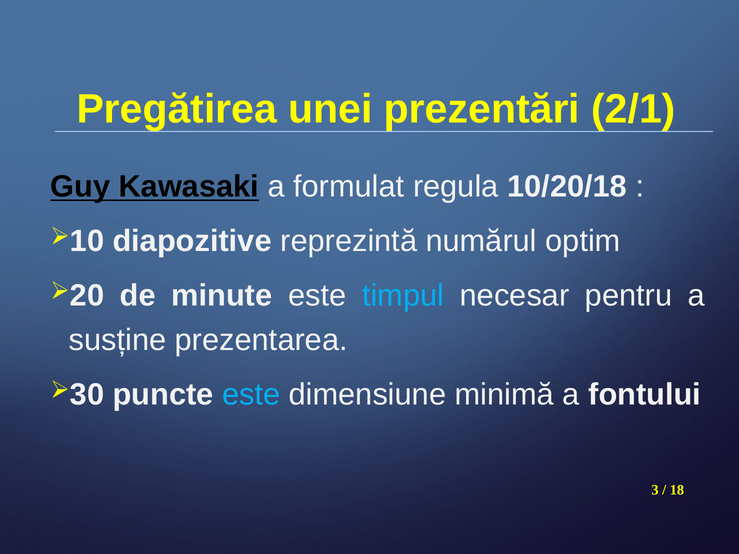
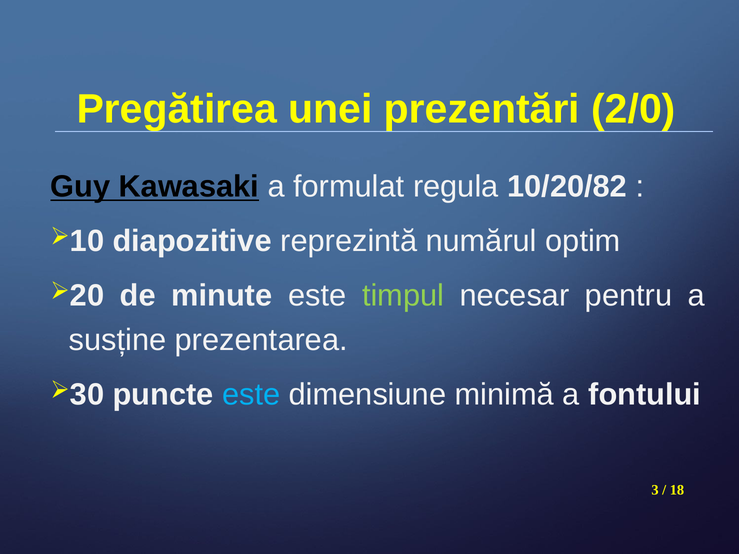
2/1: 2/1 -> 2/0 (633, 109)
10/20/18: 10/20/18 -> 10/20/82 (567, 187)
timpul colour: light blue -> light green (403, 296)
